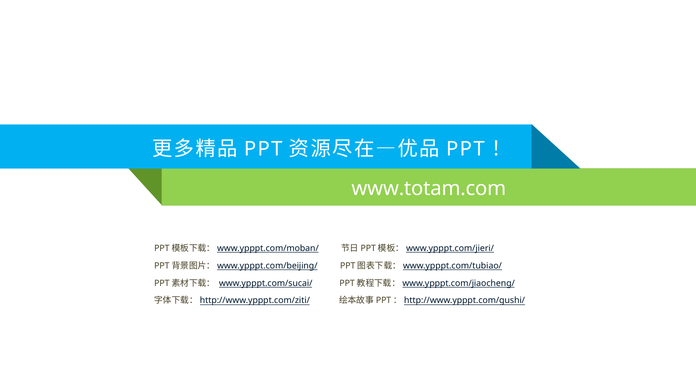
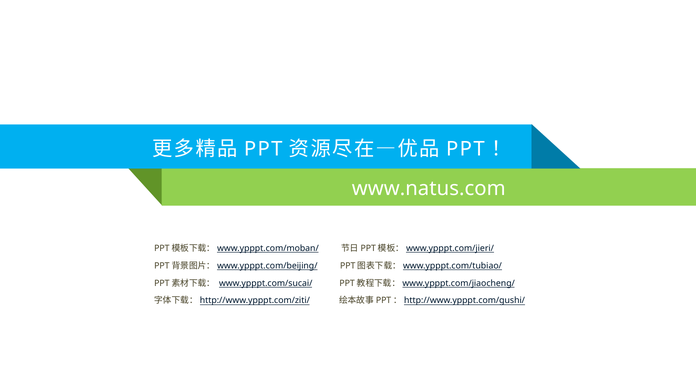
www.totam.com: www.totam.com -> www.natus.com (429, 189)
